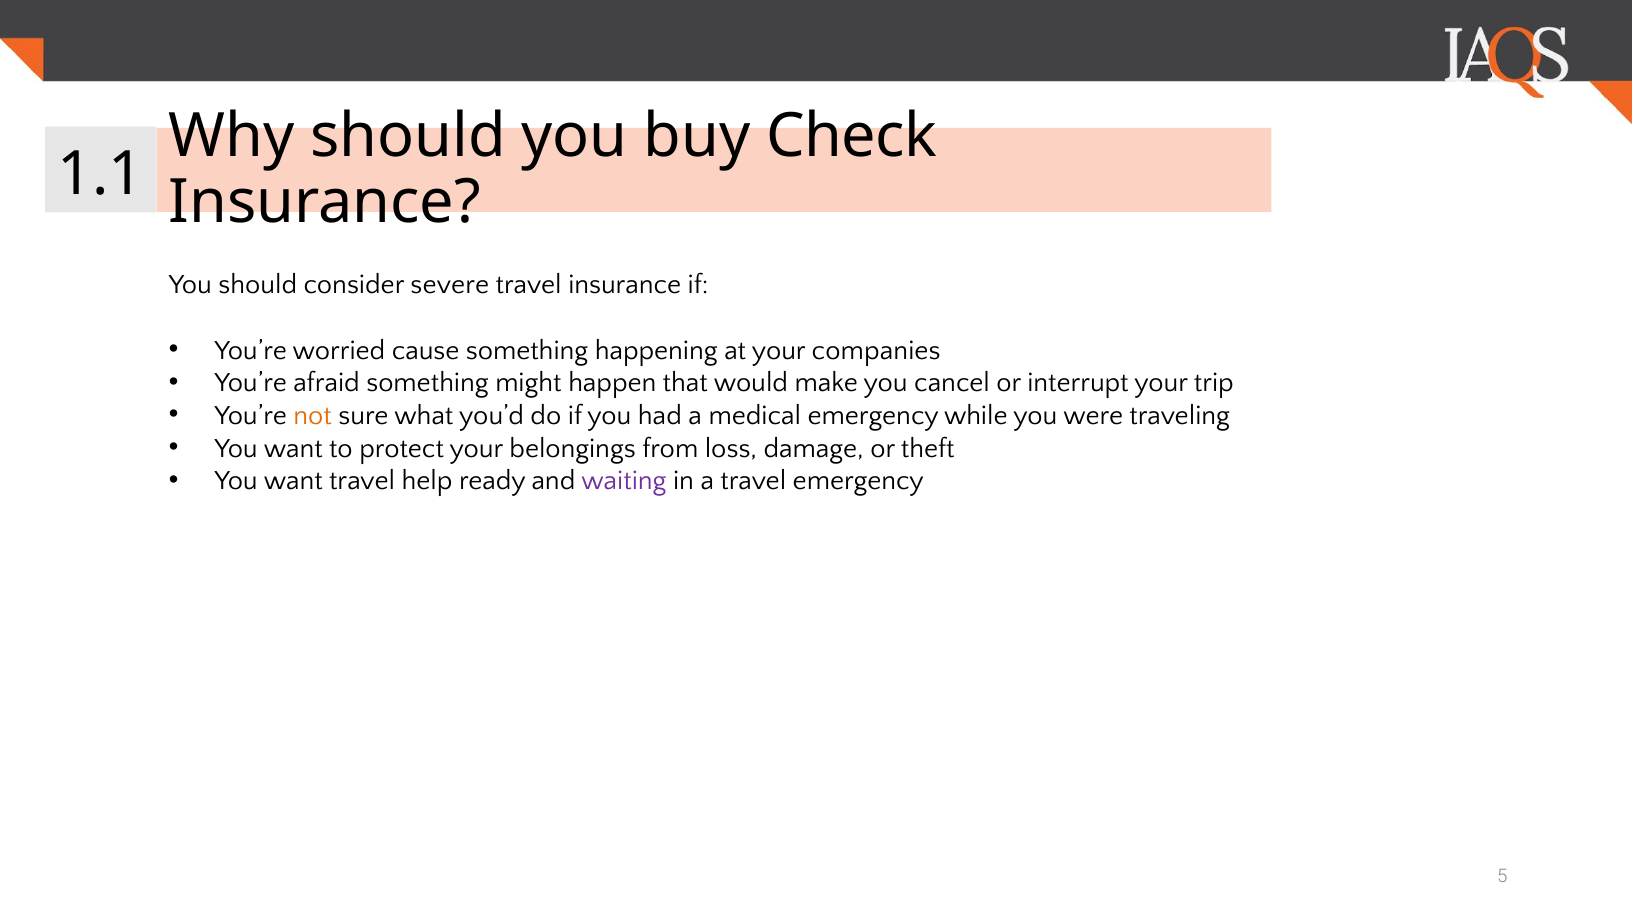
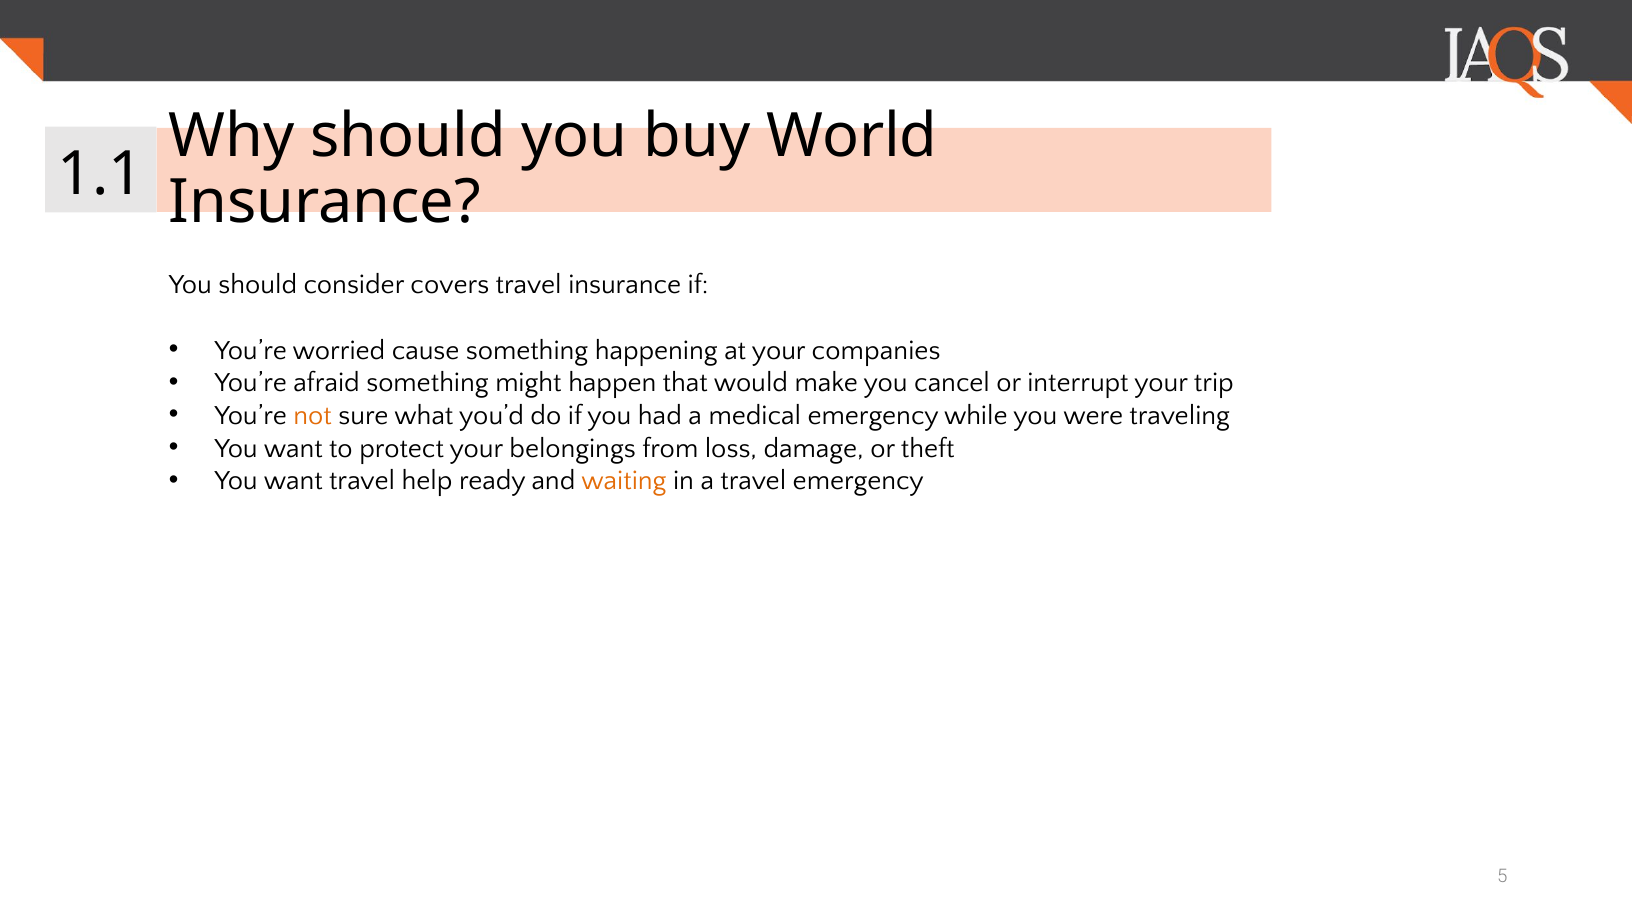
Check: Check -> World (852, 136)
severe: severe -> covers (450, 285)
waiting colour: purple -> orange (624, 481)
